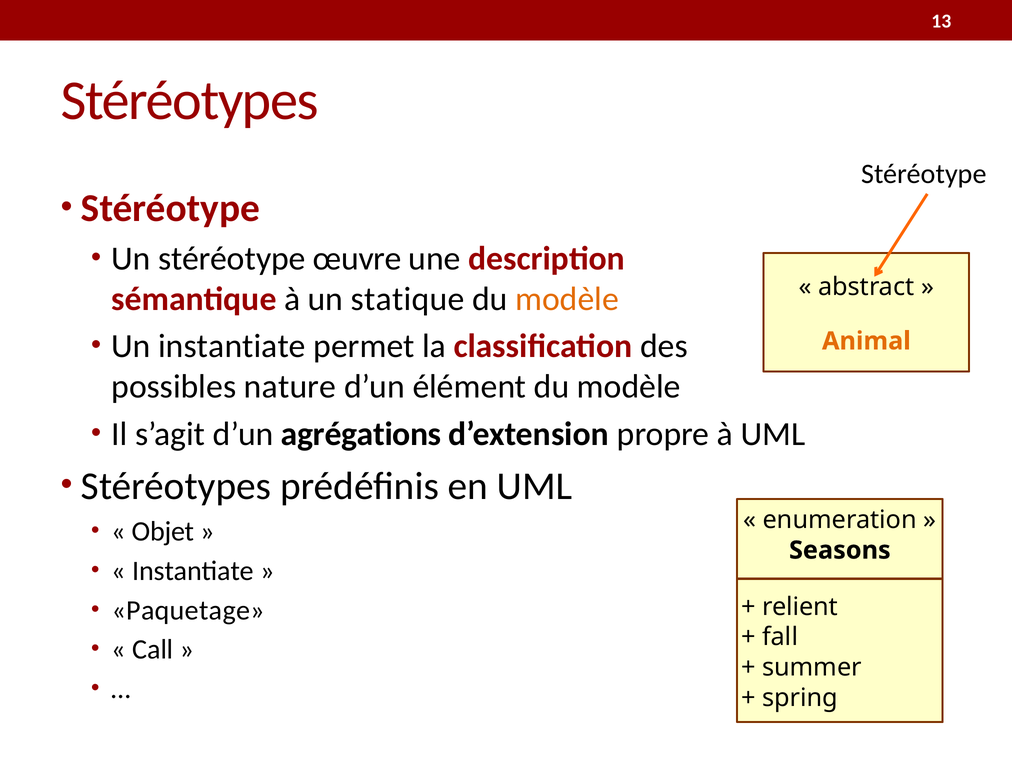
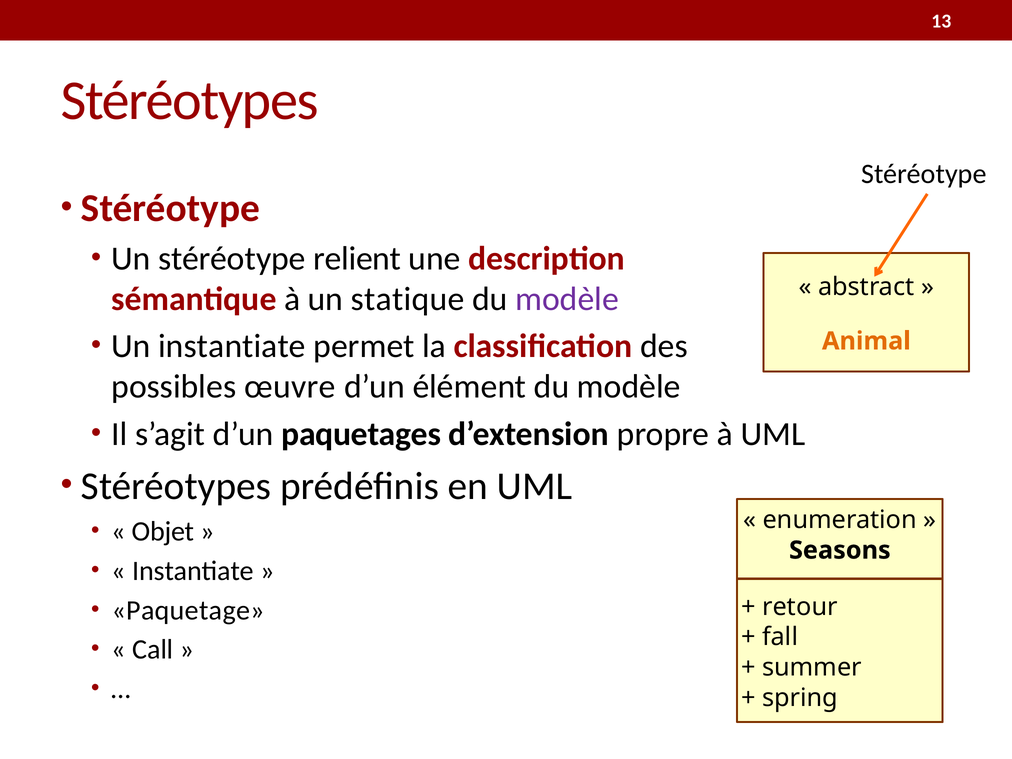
œuvre: œuvre -> relient (357, 259)
modèle colour: orange -> purple (567, 299)
nature: nature -> œuvre (290, 387)
agrégations: agrégations -> paquetages (361, 434)
relient: relient -> retour (800, 607)
